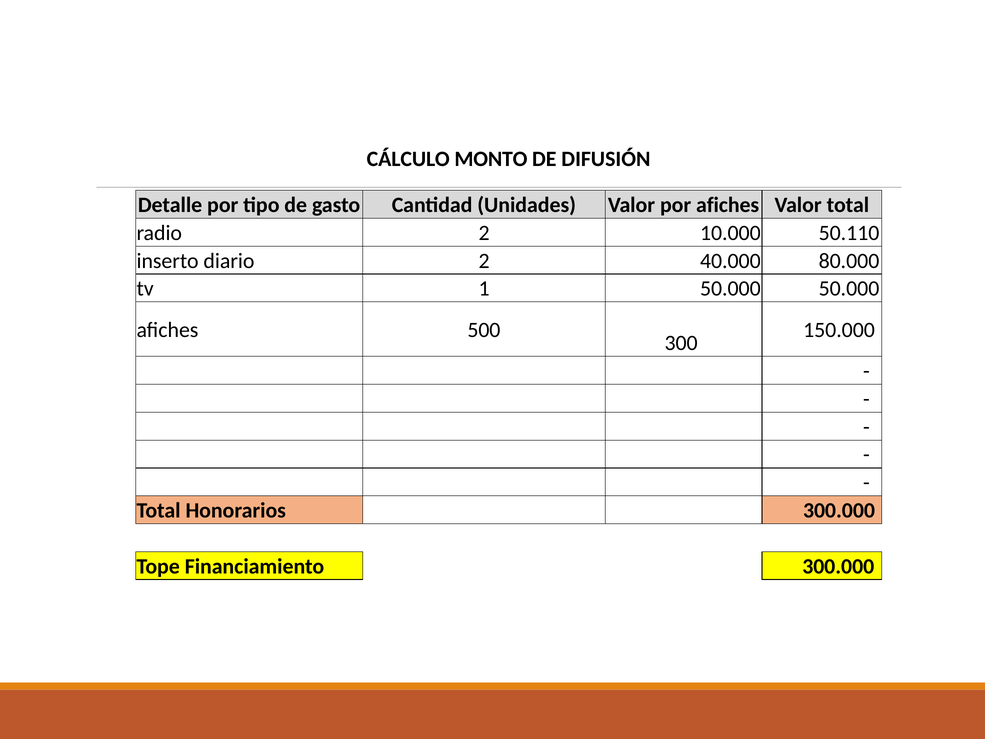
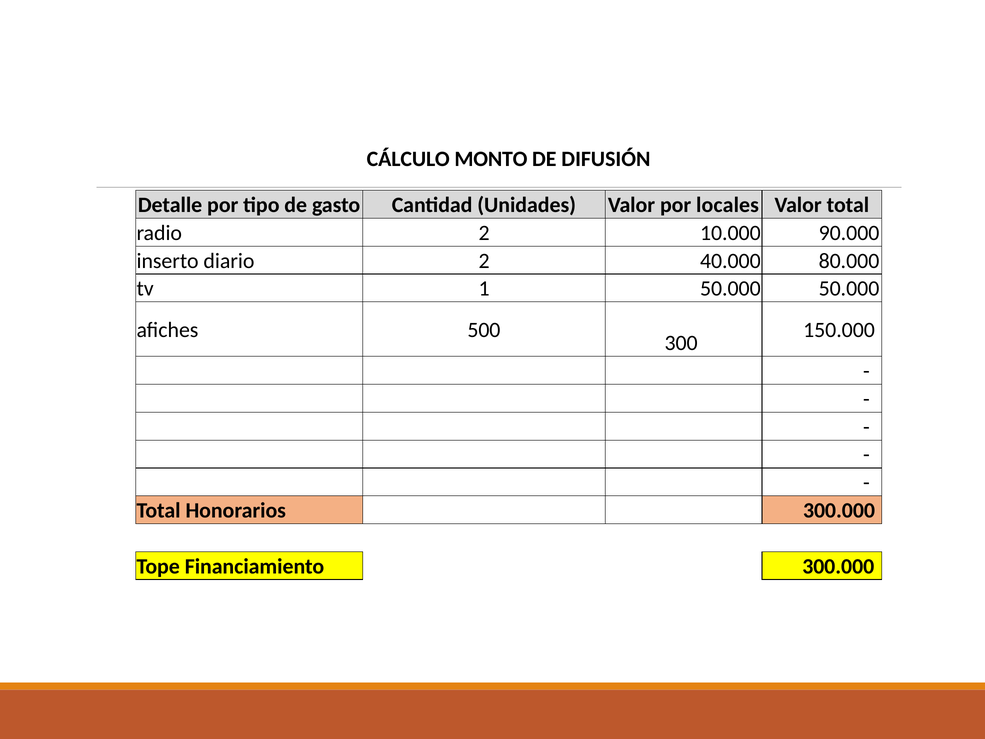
por afiches: afiches -> locales (728, 205)
50.110: 50.110 -> 90.000 (849, 233)
